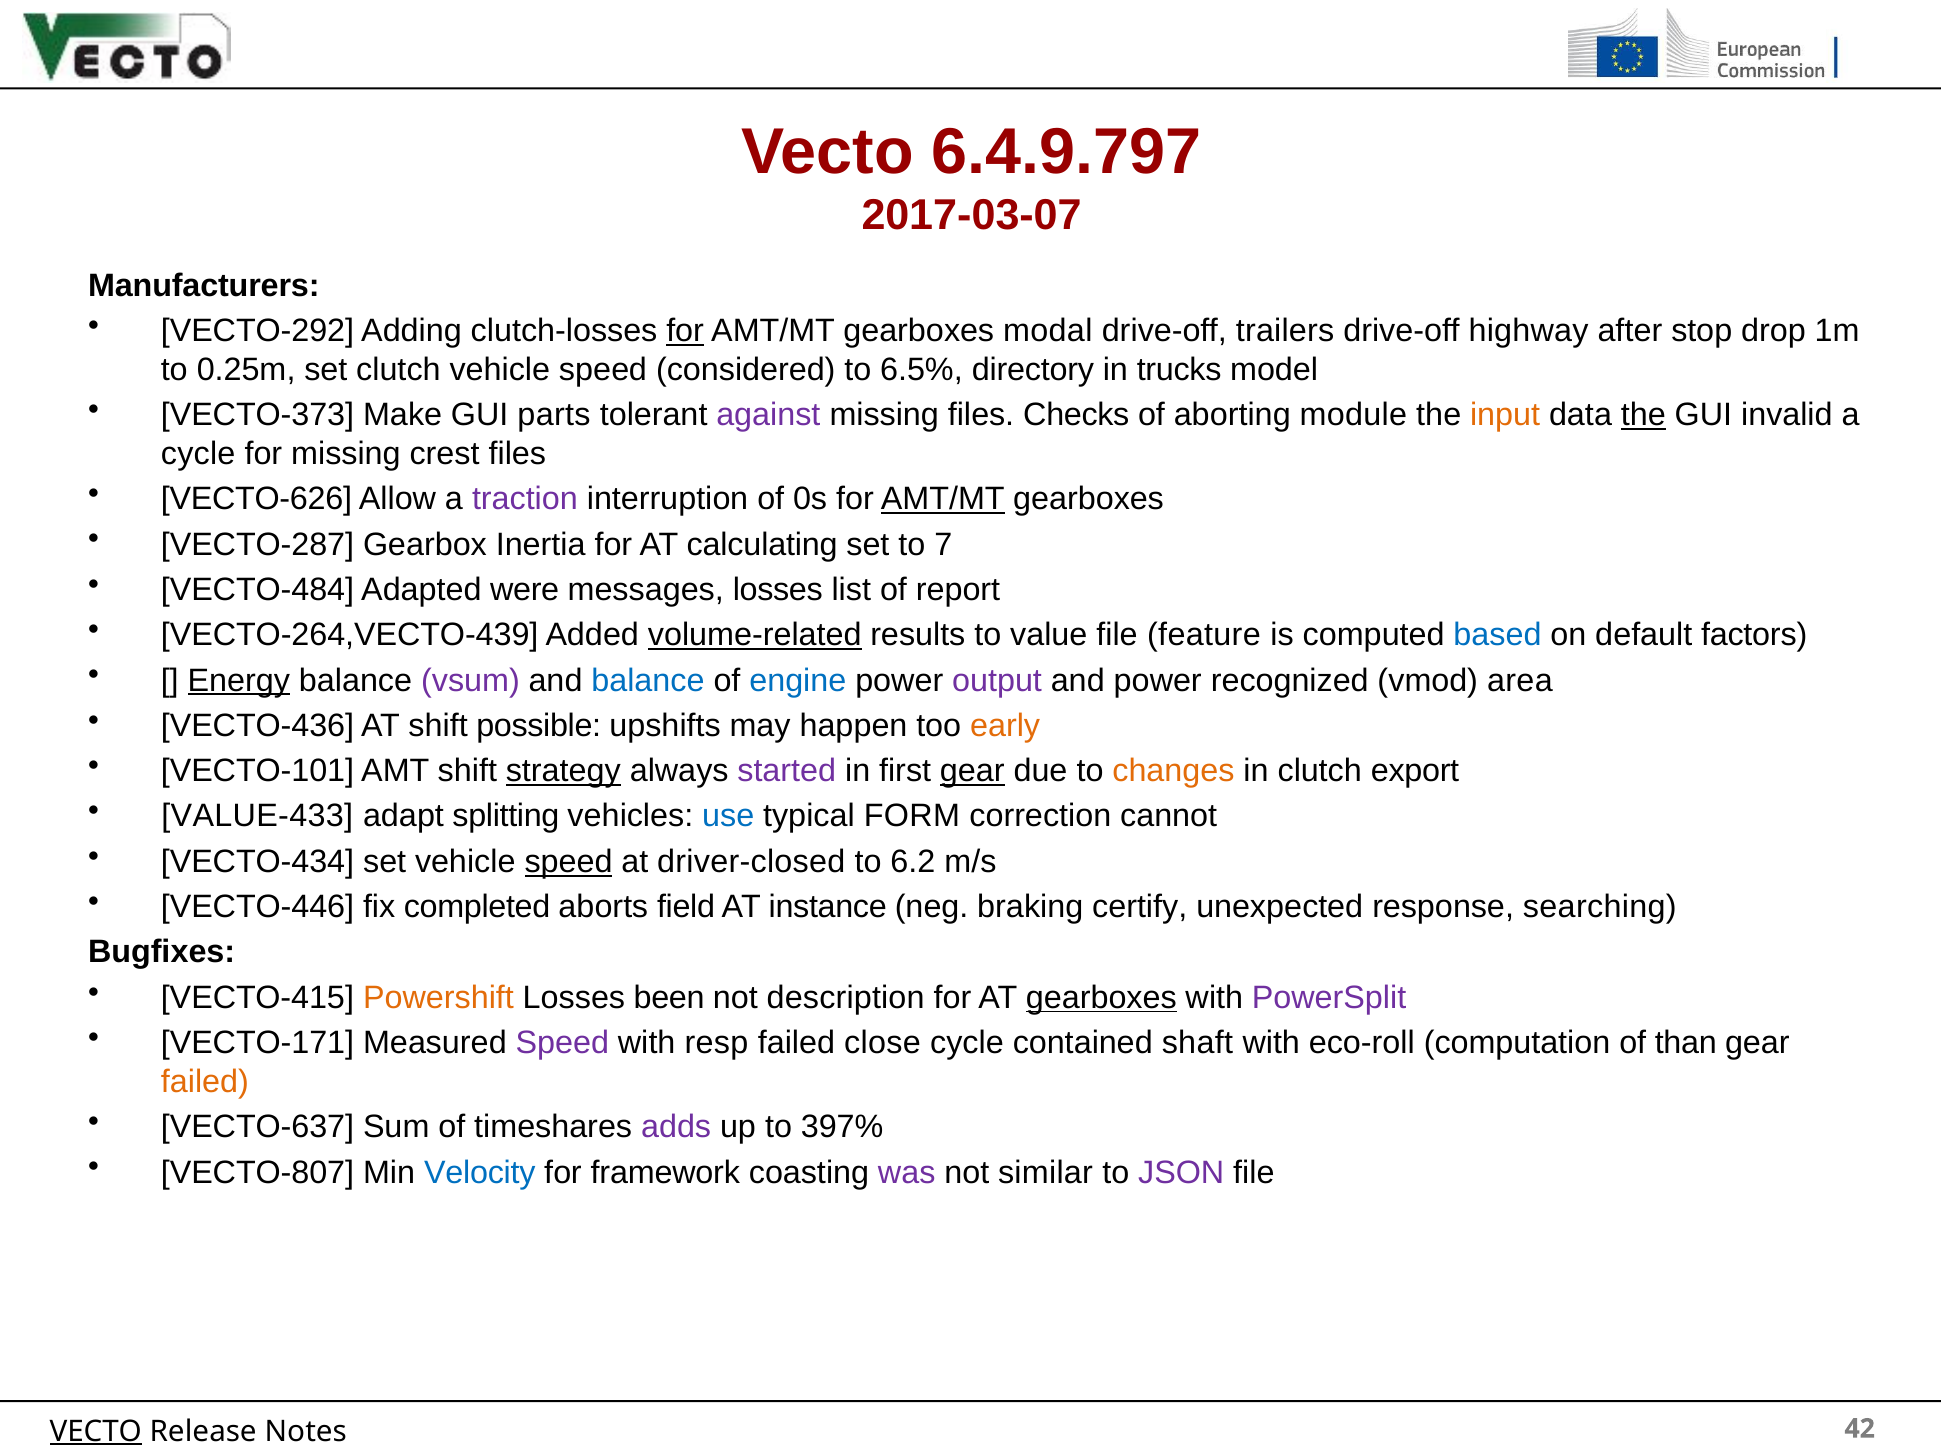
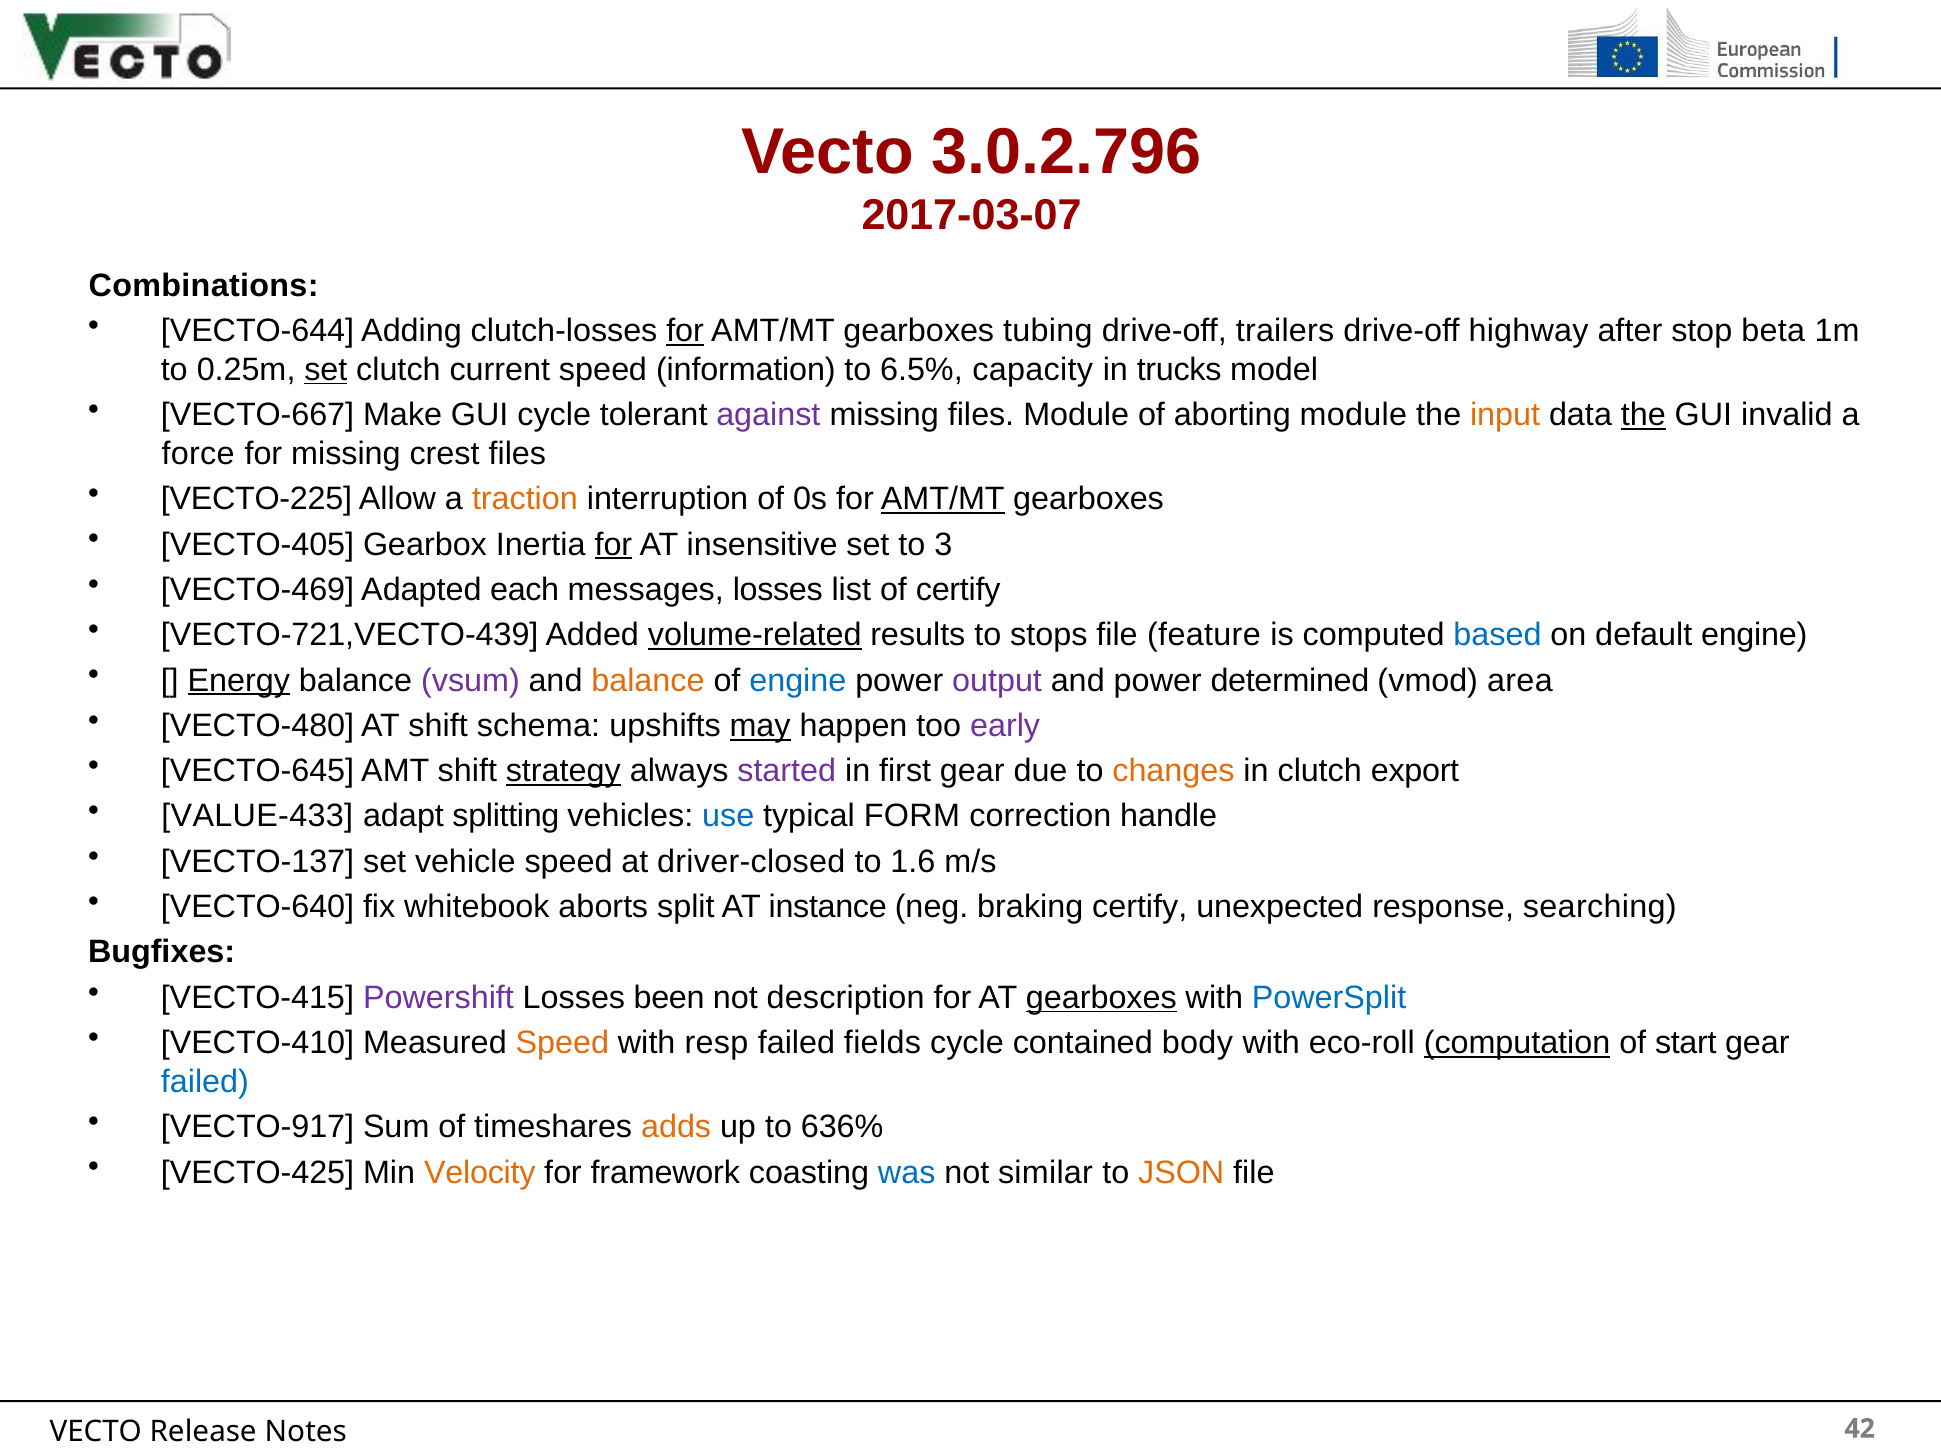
6.4.9.797: 6.4.9.797 -> 3.0.2.796 (1067, 152)
Manufacturers: Manufacturers -> Combinations (204, 285)
VECTO-292: VECTO-292 -> VECTO-644 (258, 331)
modal: modal -> tubing (1048, 331)
drop: drop -> beta (1773, 331)
set underline: none -> present (326, 370)
clutch vehicle: vehicle -> current (500, 370)
considered: considered -> information (746, 370)
directory: directory -> capacity (1033, 370)
VECTO-373: VECTO-373 -> VECTO-667 (258, 415)
GUI parts: parts -> cycle (554, 415)
files Checks: Checks -> Module (1076, 415)
cycle: cycle -> force (198, 454)
VECTO-626: VECTO-626 -> VECTO-225 (256, 499)
traction colour: purple -> orange (525, 499)
VECTO-287: VECTO-287 -> VECTO-405 (258, 544)
for underline: none -> present (613, 544)
calculating: calculating -> insensitive (762, 544)
7: 7 -> 3 (943, 544)
VECTO-484: VECTO-484 -> VECTO-469 (258, 590)
were: were -> each (525, 590)
of report: report -> certify (958, 590)
VECTO-264,VECTO-439: VECTO-264,VECTO-439 -> VECTO-721,VECTO-439 (350, 635)
value: value -> stops (1049, 635)
default factors: factors -> engine (1754, 635)
balance colour: blue -> orange (648, 680)
recognized: recognized -> determined (1290, 680)
VECTO-436: VECTO-436 -> VECTO-480 (258, 726)
possible: possible -> schema (538, 726)
may underline: none -> present (760, 726)
early colour: orange -> purple (1005, 726)
VECTO-101: VECTO-101 -> VECTO-645 (258, 771)
gear underline: present -> none (972, 771)
cannot: cannot -> handle (1169, 816)
VECTO-434: VECTO-434 -> VECTO-137 (258, 861)
speed underline: present -> none (569, 861)
6.2: 6.2 -> 1.6 (913, 861)
VECTO-446: VECTO-446 -> VECTO-640 (258, 907)
completed: completed -> whitebook (477, 907)
field: field -> split (686, 907)
Powershift colour: orange -> purple (438, 997)
PowerSplit colour: purple -> blue (1329, 997)
VECTO-171: VECTO-171 -> VECTO-410 (258, 1043)
Speed colour: purple -> orange (562, 1043)
close: close -> fields (882, 1043)
shaft: shaft -> body (1197, 1043)
computation underline: none -> present (1517, 1043)
than: than -> start (1686, 1043)
failed colour: orange -> blue (205, 1082)
VECTO-637: VECTO-637 -> VECTO-917 (258, 1127)
adds colour: purple -> orange (676, 1127)
397%: 397% -> 636% (842, 1127)
VECTO-807: VECTO-807 -> VECTO-425 (258, 1172)
Velocity colour: blue -> orange (480, 1172)
was colour: purple -> blue (907, 1172)
JSON colour: purple -> orange (1181, 1172)
VECTO underline: present -> none (96, 1431)
